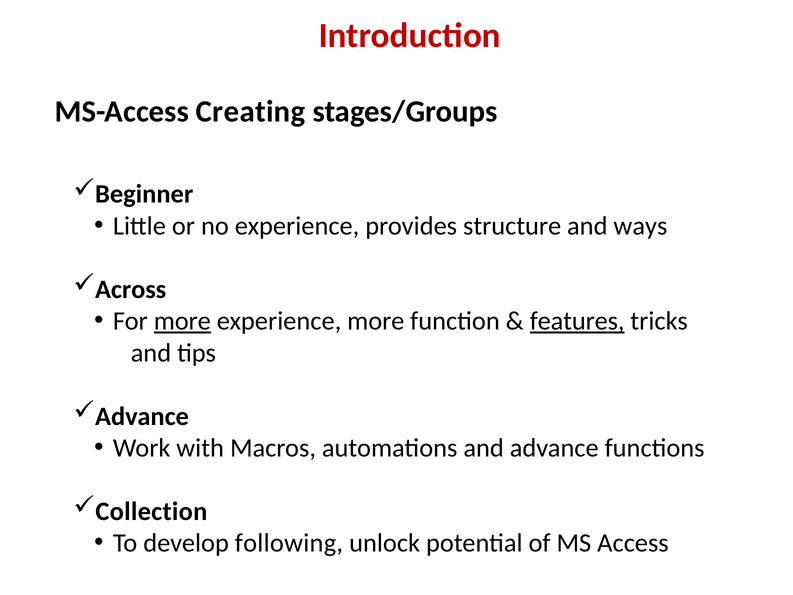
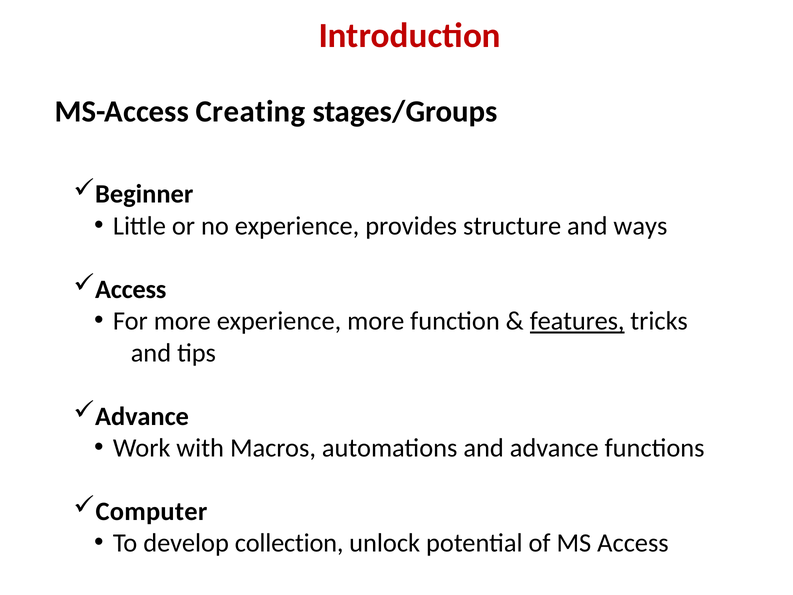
Across: Across -> Access (131, 289)
more underline: present -> none (182, 321)
Collection: Collection -> Computer (151, 511)
following: following -> collection (289, 543)
